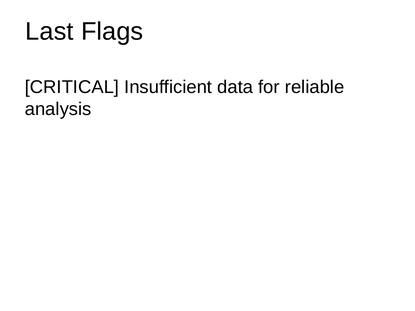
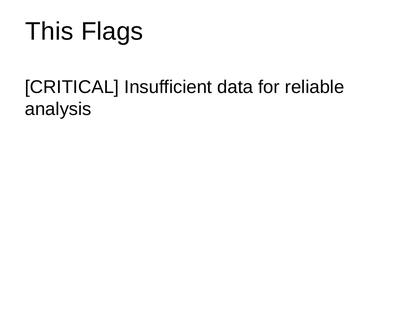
Last: Last -> This (49, 31)
